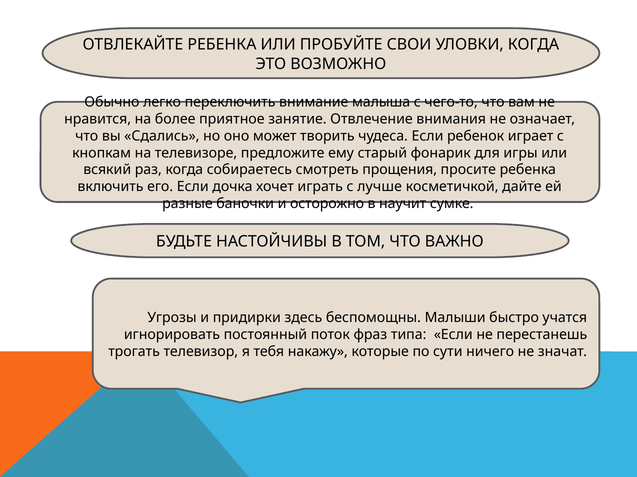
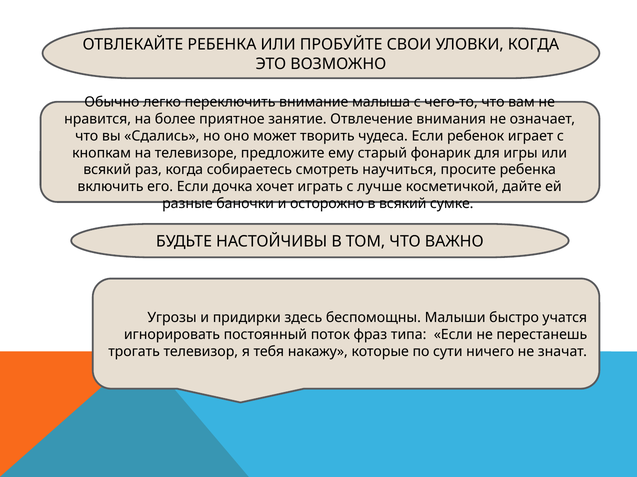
прощения: прощения -> научиться (400, 170)
в научит: научит -> всякий (403, 204)
